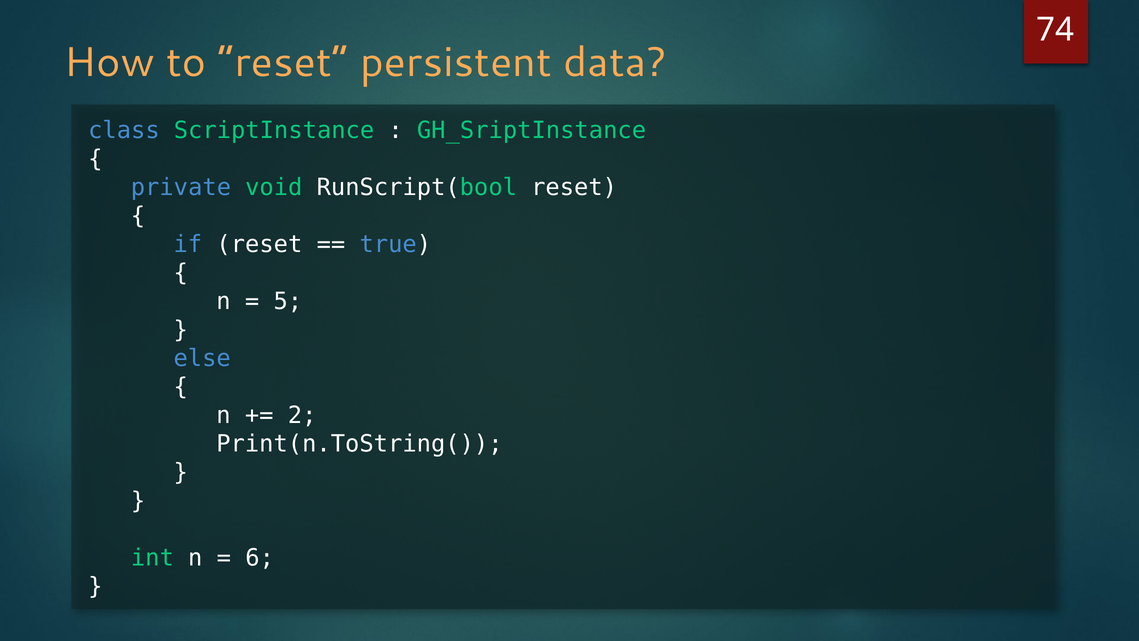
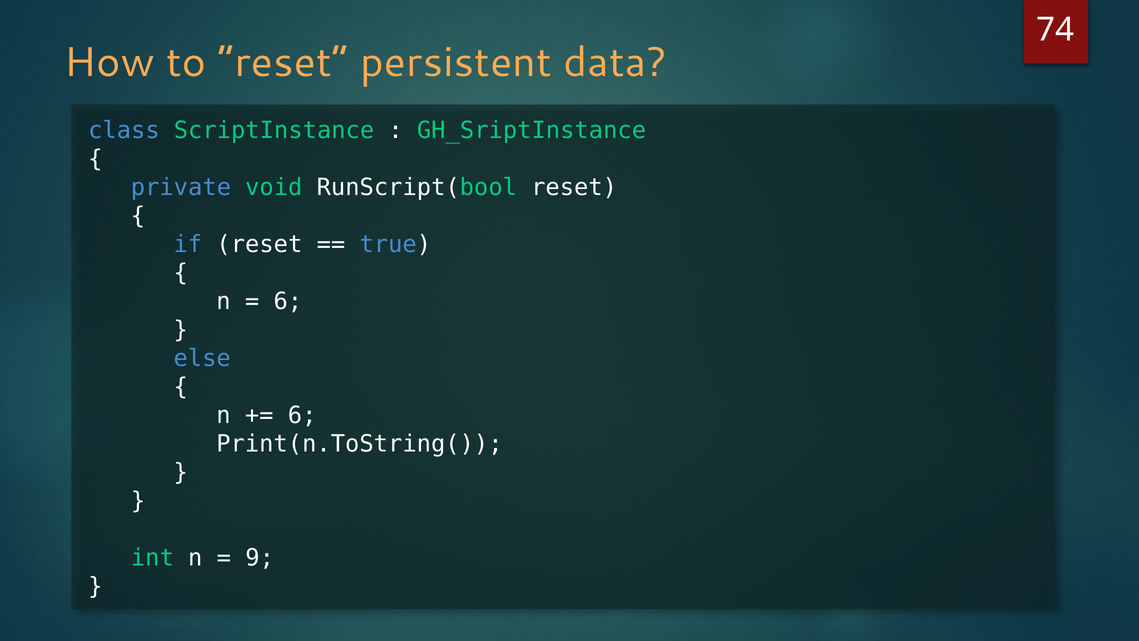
5: 5 -> 6 (288, 301)
2: 2 -> 6 (302, 415)
6: 6 -> 9 (260, 558)
